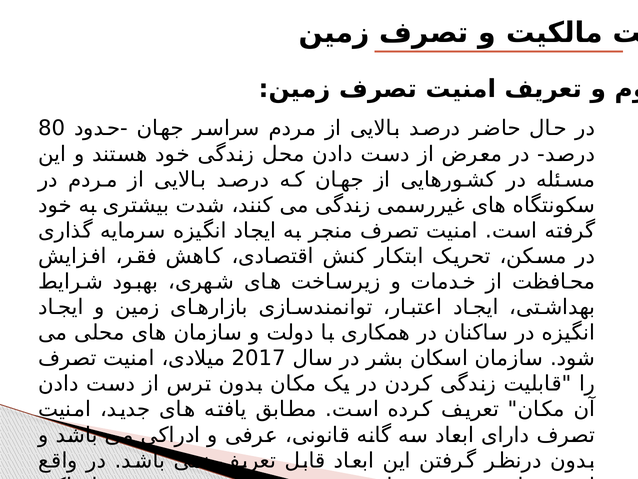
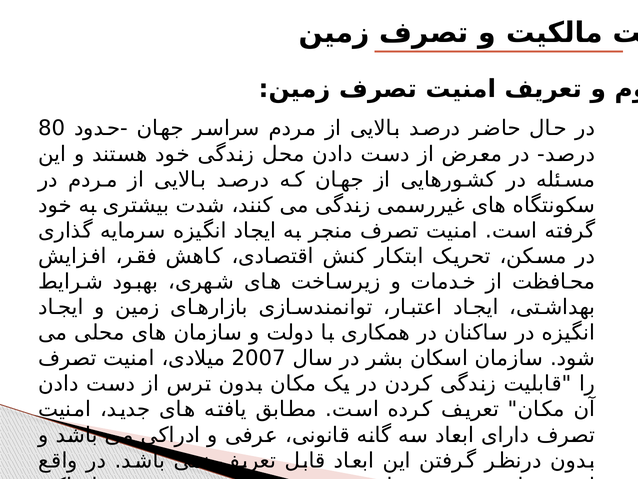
2017: 2017 -> 2007 (259, 358)
